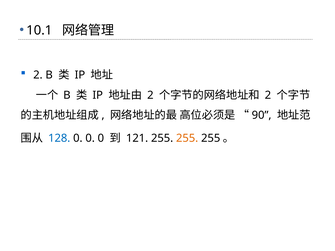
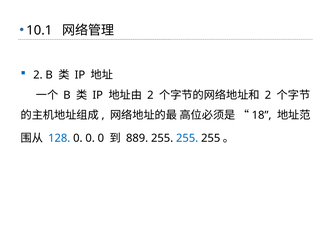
90: 90 -> 18 (262, 115)
121: 121 -> 889 (137, 138)
255 colour: orange -> blue (187, 138)
